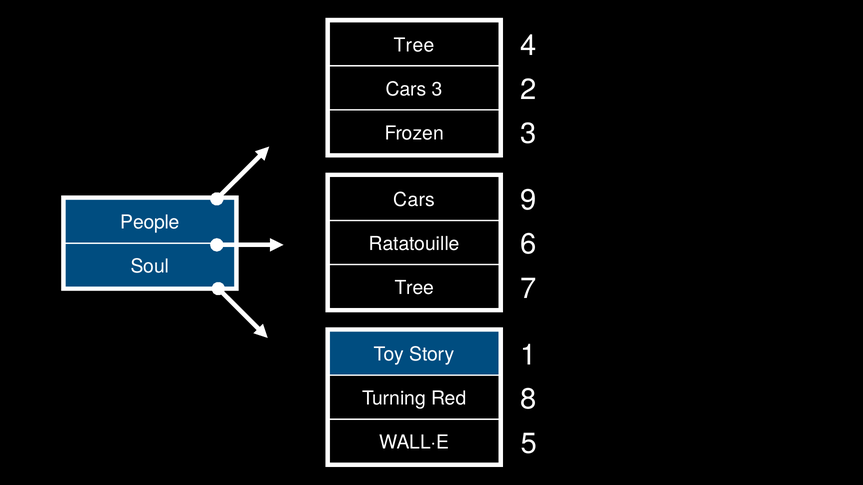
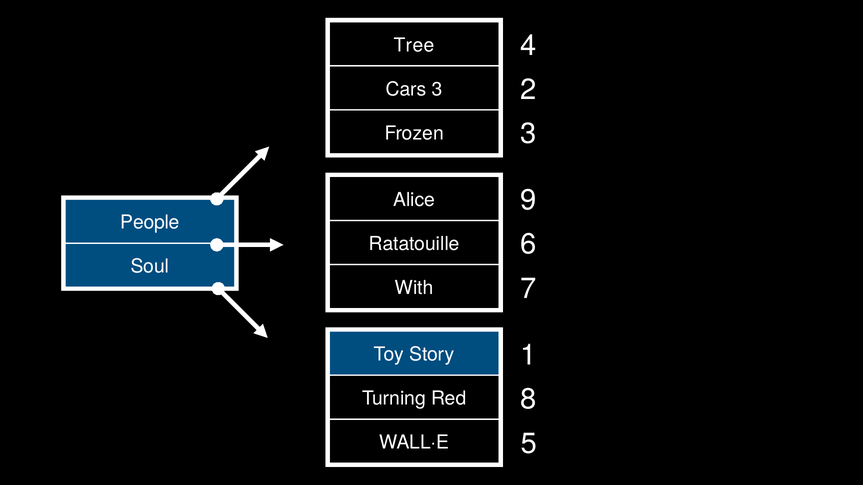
Cars: Cars -> Alice (414, 200)
Tree: Tree -> With (414, 288)
